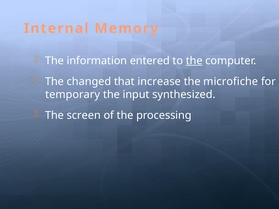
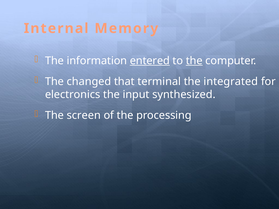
entered underline: none -> present (150, 61)
increase: increase -> terminal (159, 82)
microfiche: microfiche -> integrated (231, 82)
temporary: temporary -> electronics (73, 95)
